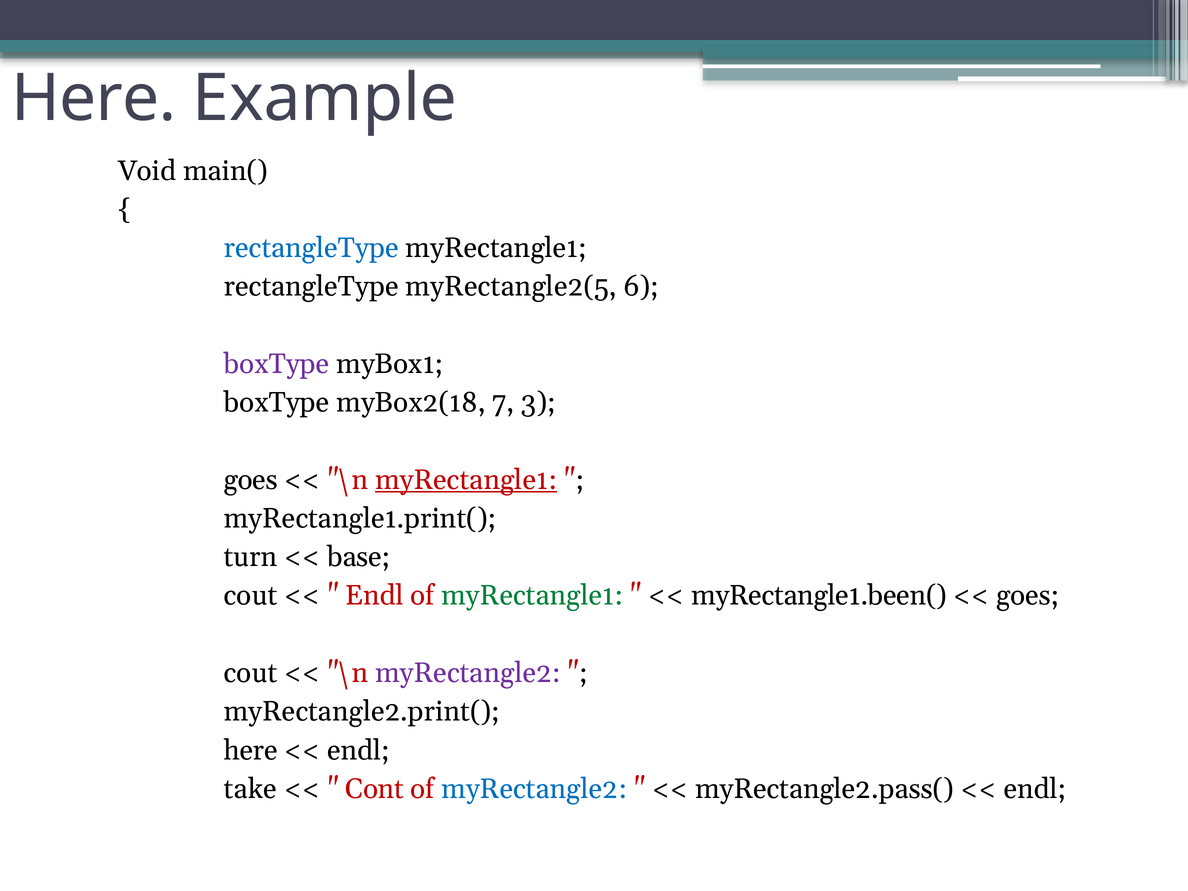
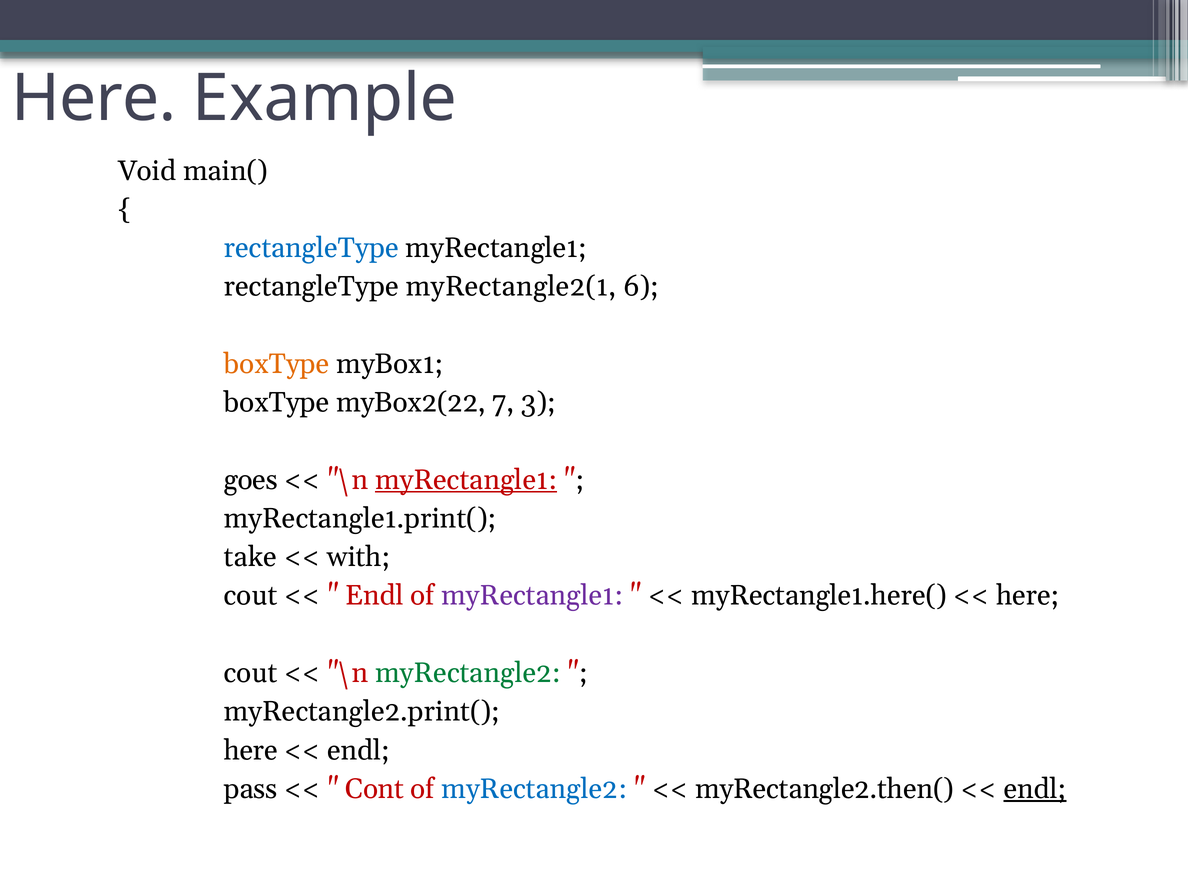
myRectangle2(5: myRectangle2(5 -> myRectangle2(1 (511, 287)
boxType colour: purple -> orange (277, 364)
myBox2(18: myBox2(18 -> myBox2(22 (411, 403)
turn: turn -> take (250, 557)
base: base -> with (359, 557)
myRectangle1 colour: green -> purple (532, 596)
myRectangle1.been(: myRectangle1.been( -> myRectangle1.here( (819, 596)
goes: goes -> here (1028, 596)
myRectangle2 colour: purple -> green (468, 673)
take: take -> pass (251, 789)
myRectangle2.pass(: myRectangle2.pass( -> myRectangle2.then( (825, 789)
endl underline: none -> present (1035, 789)
